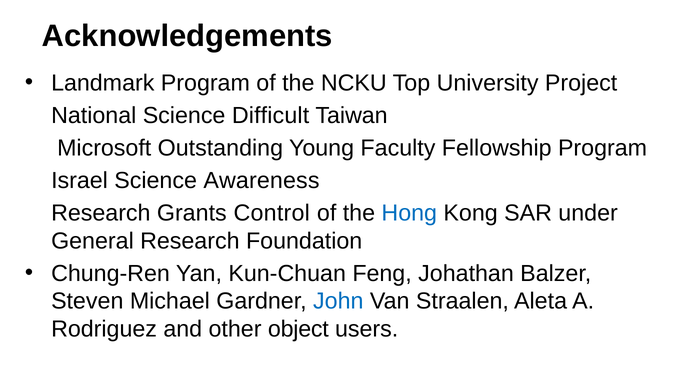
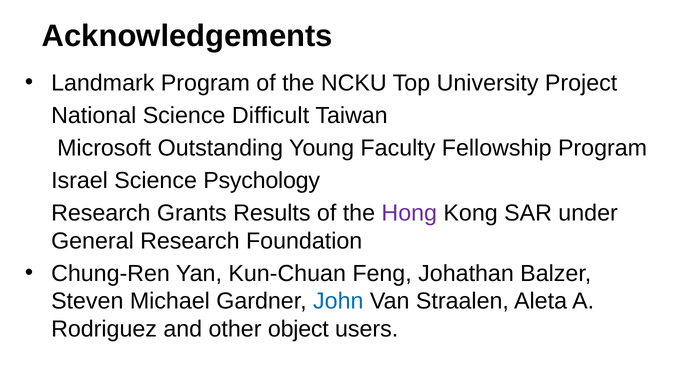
Awareness: Awareness -> Psychology (262, 180)
Control: Control -> Results (272, 213)
Hong colour: blue -> purple (409, 213)
